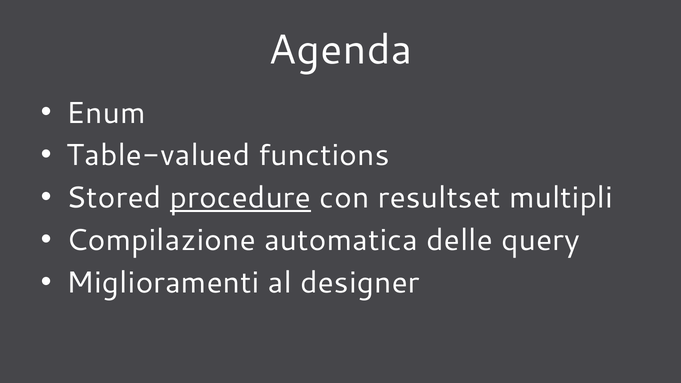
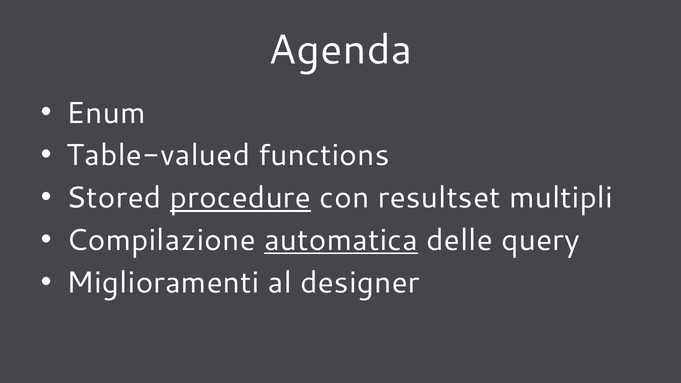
automatica underline: none -> present (341, 240)
